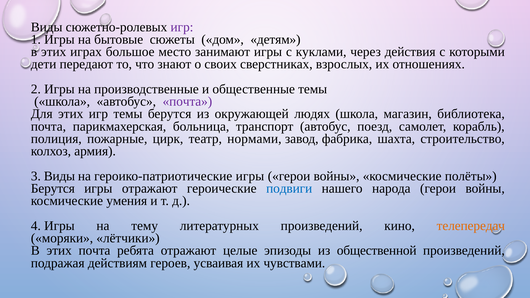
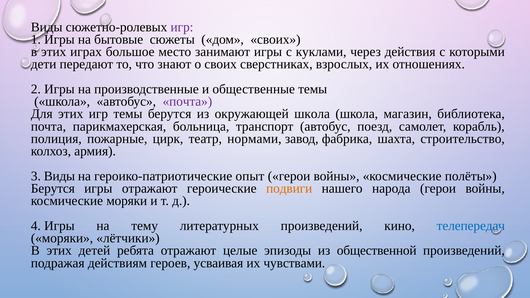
дом детям: детям -> своих (275, 39)
окружающей людях: людях -> школа (312, 114)
героико-патриотические игры: игры -> опыт (250, 176)
подвиги colour: blue -> orange (289, 189)
космические умения: умения -> моряки (127, 201)
телепередач colour: orange -> blue (471, 226)
этих почта: почта -> детей (94, 251)
